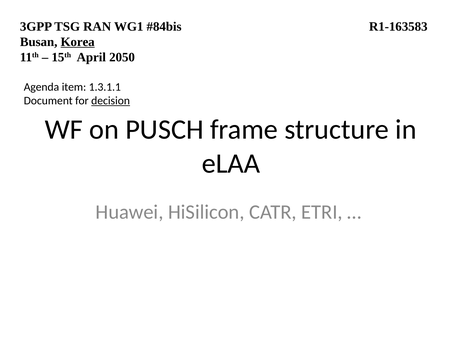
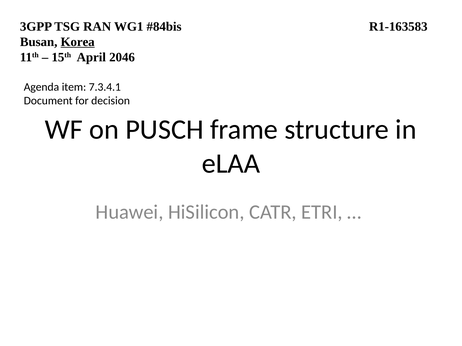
2050: 2050 -> 2046 (122, 57)
1.3.1.1: 1.3.1.1 -> 7.3.4.1 (105, 87)
decision underline: present -> none (111, 101)
